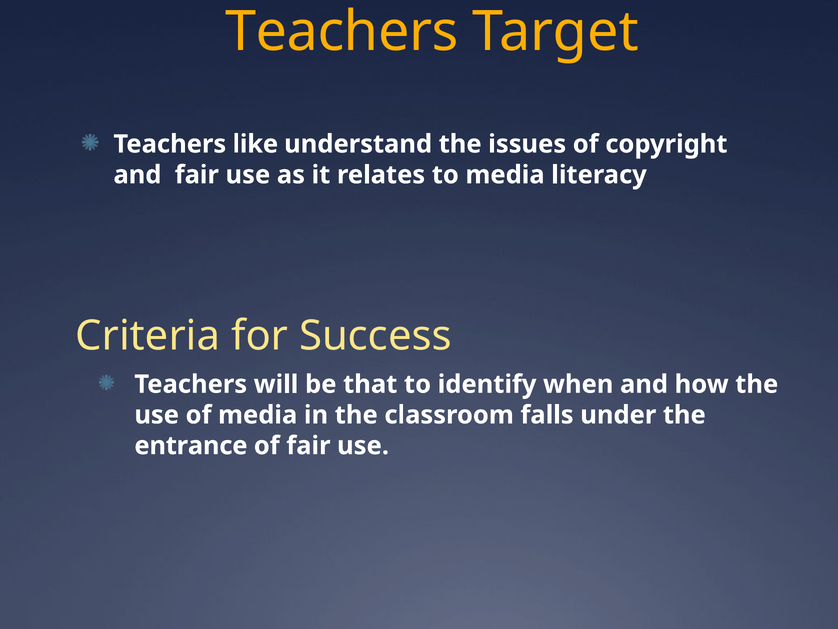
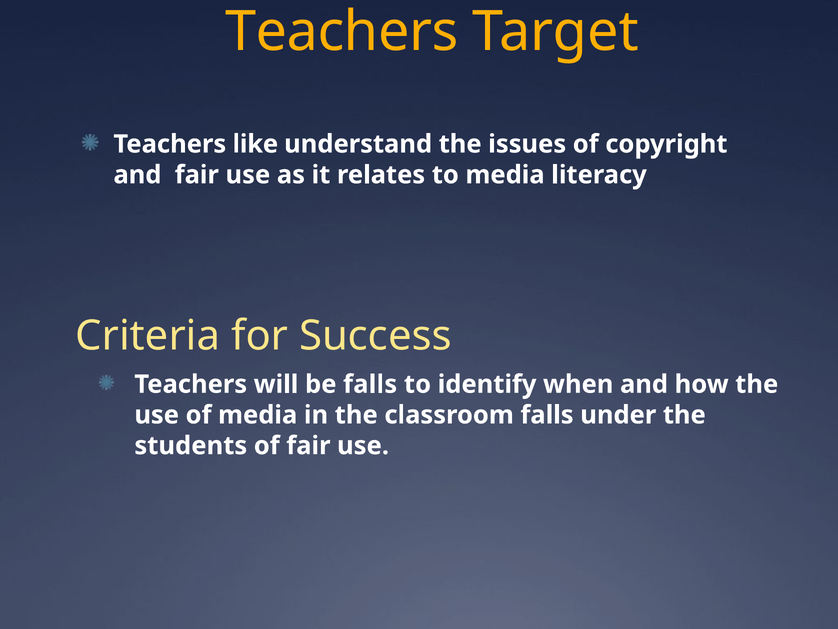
be that: that -> falls (370, 384)
entrance: entrance -> students (191, 445)
